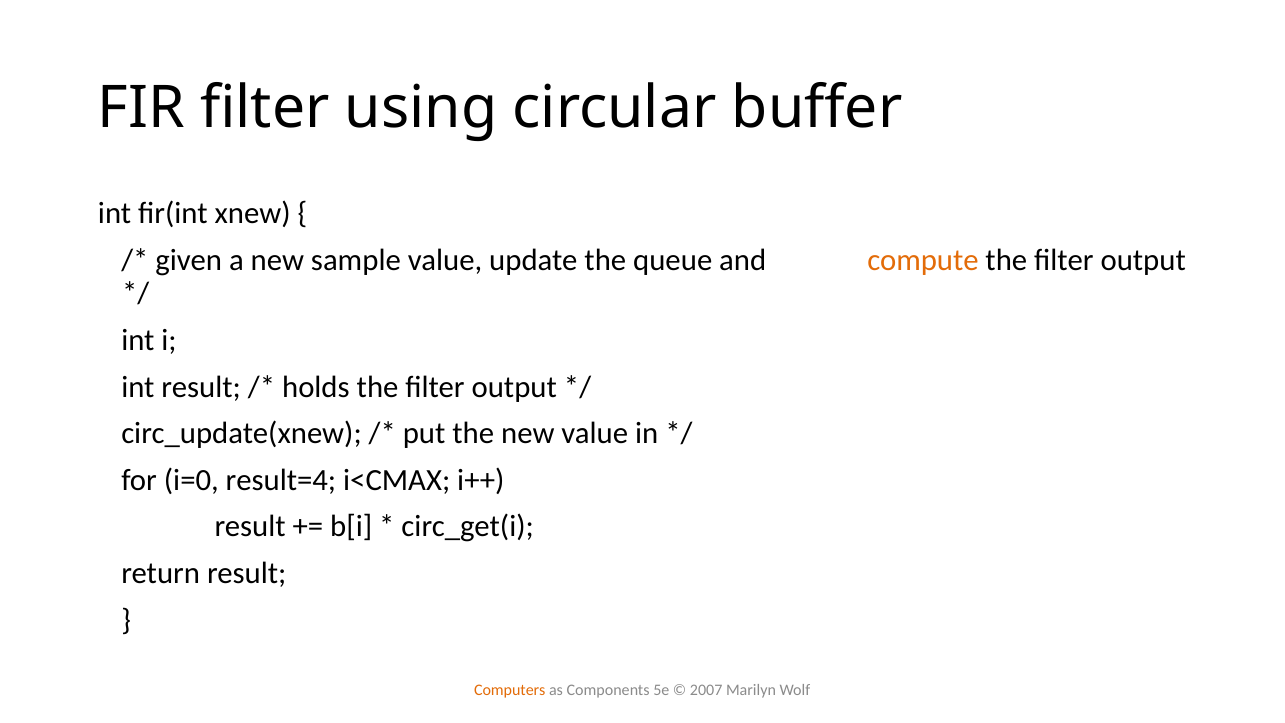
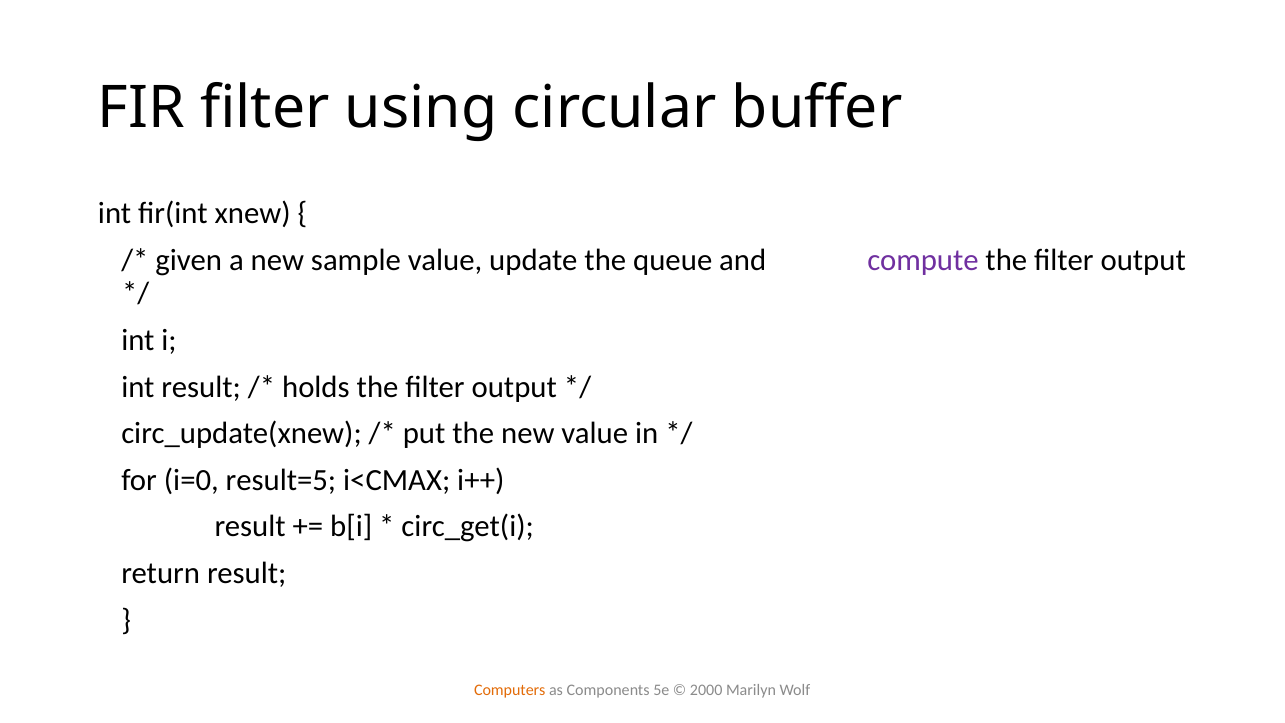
compute colour: orange -> purple (923, 260)
result=4: result=4 -> result=5 (281, 480)
2007: 2007 -> 2000 (706, 690)
